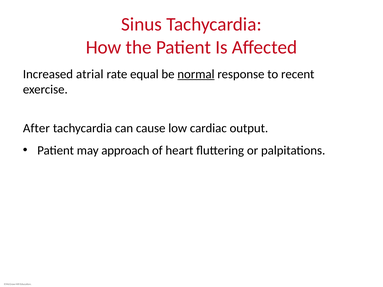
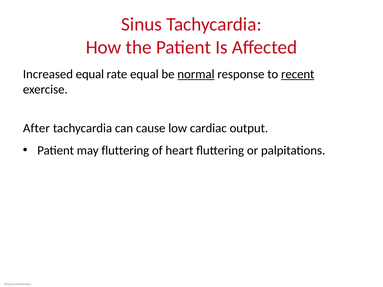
Increased atrial: atrial -> equal (90, 74)
recent underline: none -> present (298, 74)
may approach: approach -> fluttering (125, 150)
